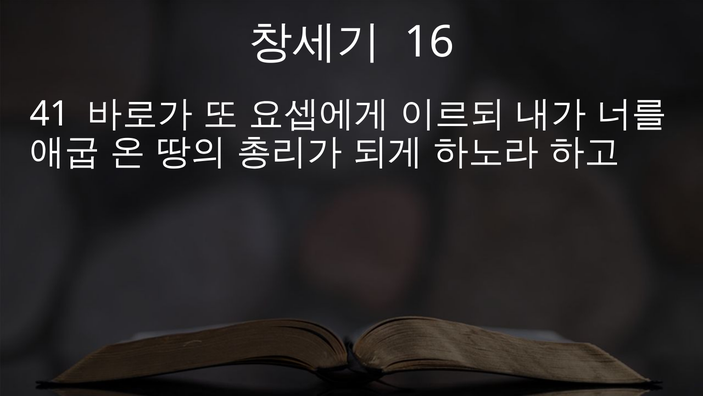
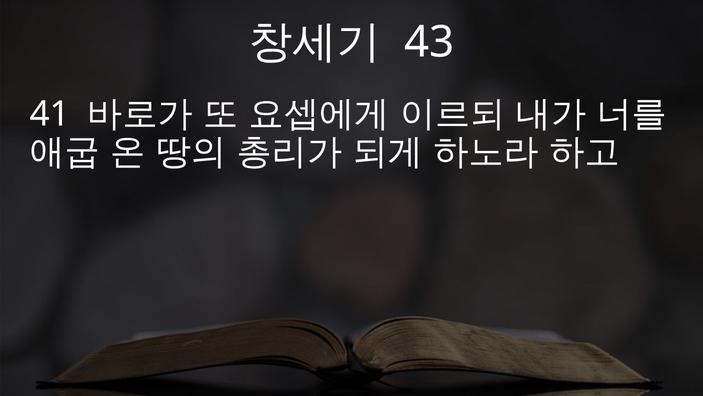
16: 16 -> 43 (429, 42)
